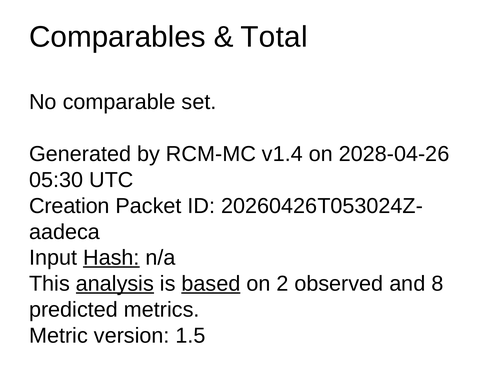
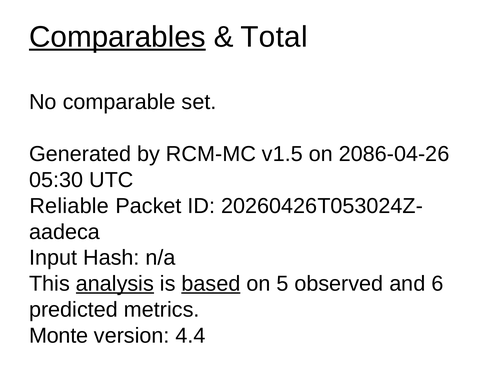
Comparables underline: none -> present (117, 37)
v1.4: v1.4 -> v1.5 (282, 154)
2028-04-26: 2028-04-26 -> 2086-04-26 (394, 154)
Creation: Creation -> Reliable (69, 206)
Hash underline: present -> none (111, 257)
2: 2 -> 5 (282, 283)
8: 8 -> 6 (437, 283)
Metric: Metric -> Monte (59, 335)
1.5: 1.5 -> 4.4 (191, 335)
